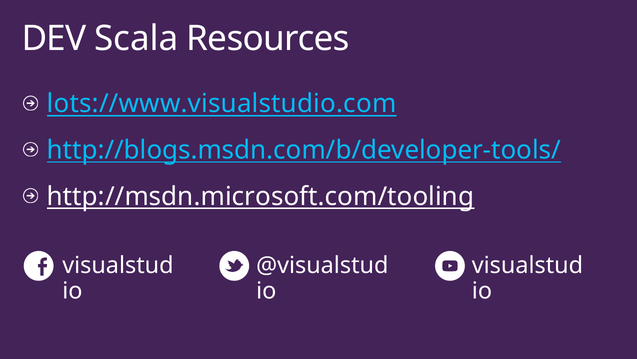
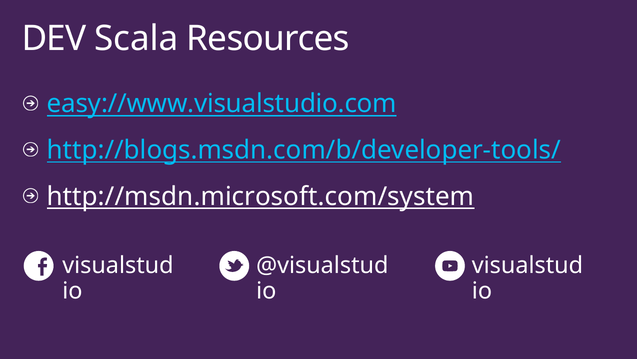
lots://www.visualstudio.com: lots://www.visualstudio.com -> easy://www.visualstudio.com (222, 104)
http://msdn.microsoft.com/tooling: http://msdn.microsoft.com/tooling -> http://msdn.microsoft.com/system (260, 196)
